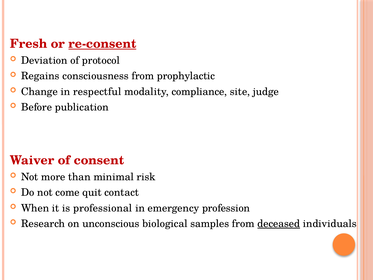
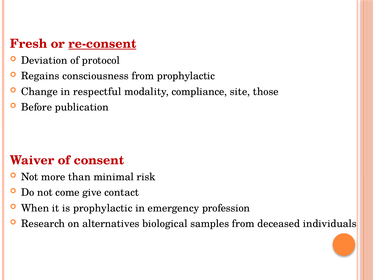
judge: judge -> those (266, 92)
quit: quit -> give (92, 192)
is professional: professional -> prophylactic (103, 208)
unconscious: unconscious -> alternatives (111, 223)
deceased underline: present -> none (279, 223)
